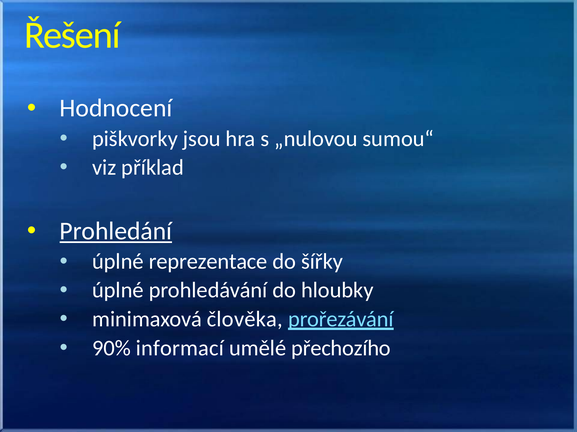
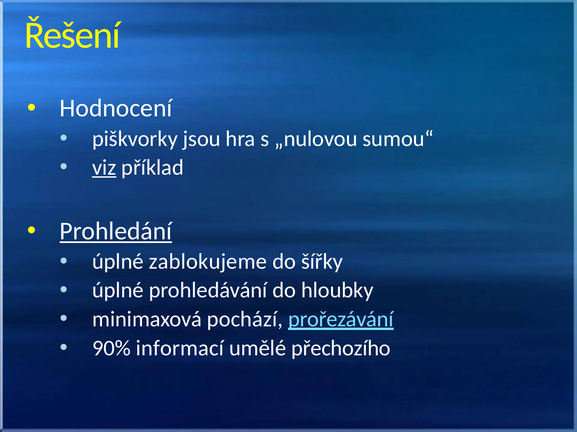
viz underline: none -> present (104, 168)
reprezentace: reprezentace -> zablokujeme (208, 262)
člověka: člověka -> pochází (245, 320)
